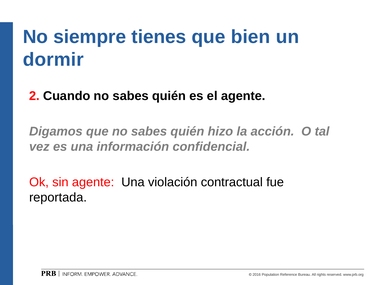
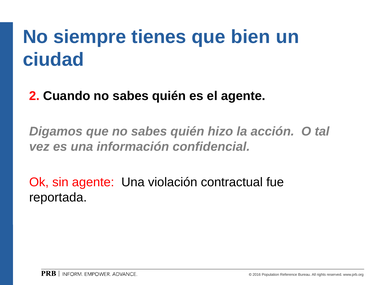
dormir: dormir -> ciudad (53, 60)
